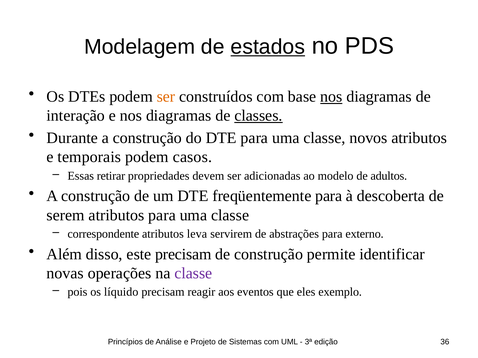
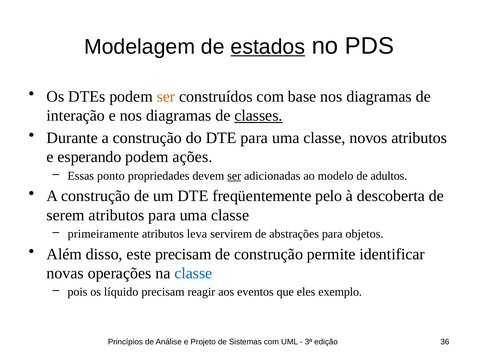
nos underline: present -> none (331, 97)
temporais: temporais -> esperando (90, 157)
casos: casos -> ações (193, 157)
retirar: retirar -> ponto (111, 176)
ser underline: none -> present (234, 176)
freqüentemente para: para -> pelo (329, 196)
correspondente: correspondente -> primeiramente (103, 234)
externo: externo -> objetos (364, 234)
classe colour: purple -> blue (193, 274)
